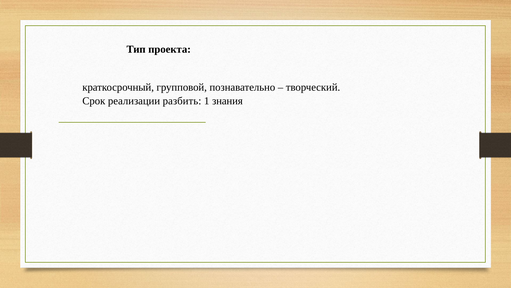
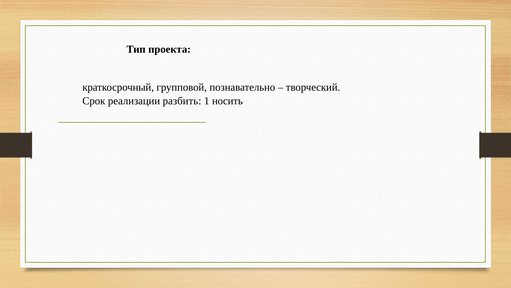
знания: знания -> носить (227, 101)
